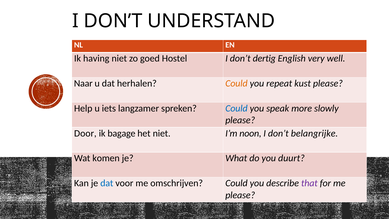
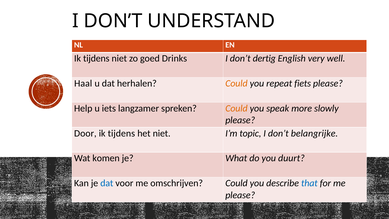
having: having -> tijdens (96, 58)
Hostel: Hostel -> Drinks (174, 58)
Naar: Naar -> Haal (83, 83)
kust: kust -> fiets (303, 83)
Could colour: blue -> orange (236, 108)
bagage: bagage -> tijdens (121, 133)
noon: noon -> topic (250, 133)
that colour: purple -> blue (309, 183)
